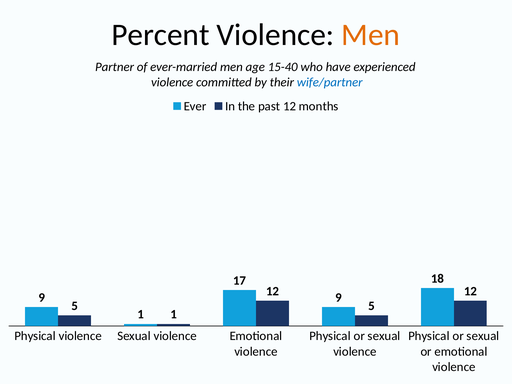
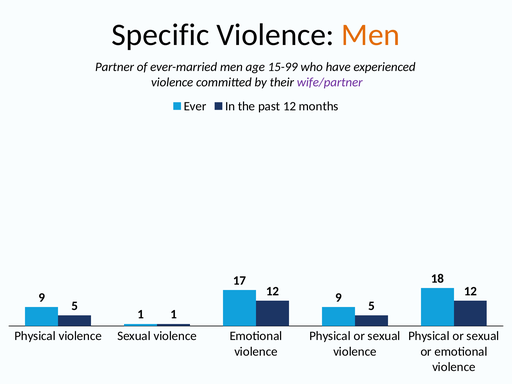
Percent: Percent -> Specific (160, 35)
15-40: 15-40 -> 15-99 (283, 67)
wife/partner colour: blue -> purple (330, 82)
